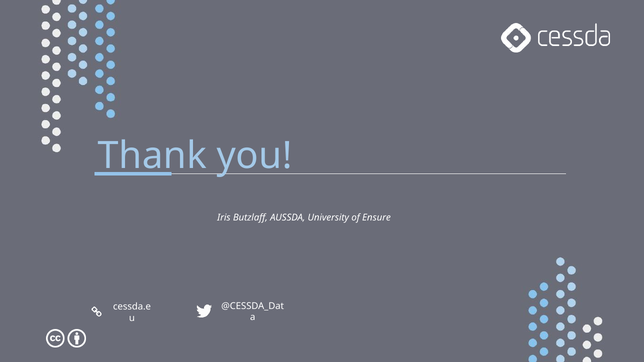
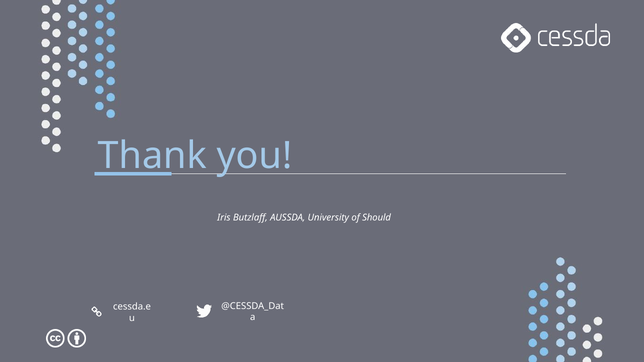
Ensure: Ensure -> Should (377, 218)
